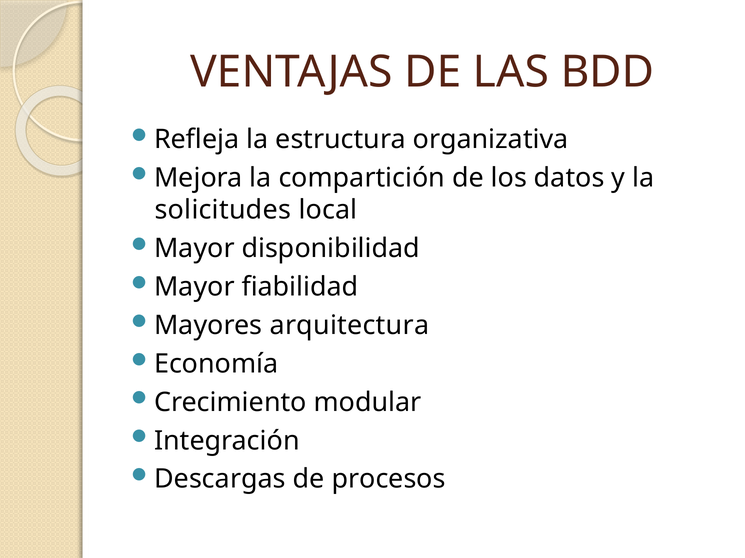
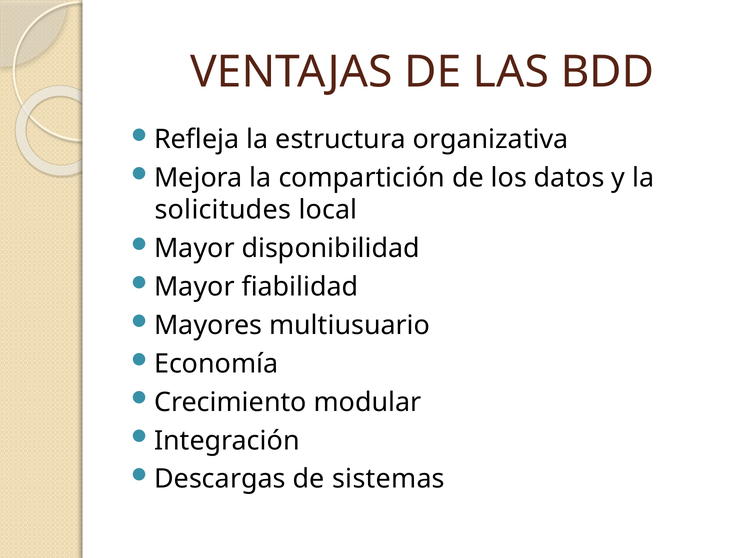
arquitectura: arquitectura -> multiusuario (350, 326)
procesos: procesos -> sistemas (388, 480)
